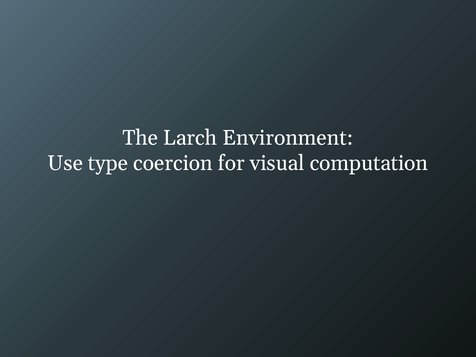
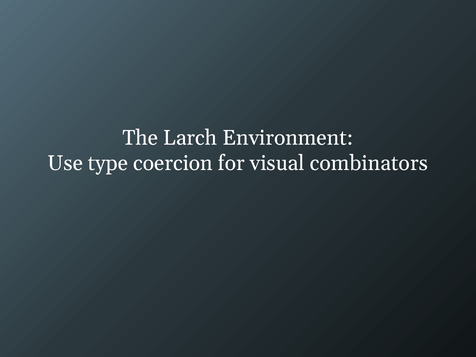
computation: computation -> combinators (369, 163)
